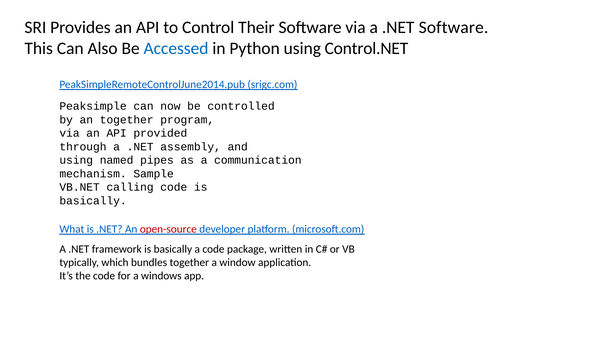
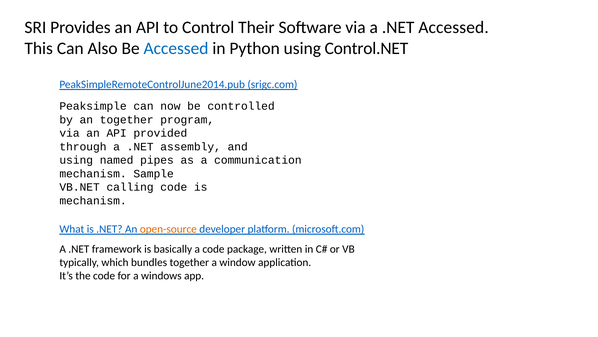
.NET Software: Software -> Accessed (454, 27)
basically: basically -> mechanism (93, 200)
open-source colour: red -> orange (168, 229)
